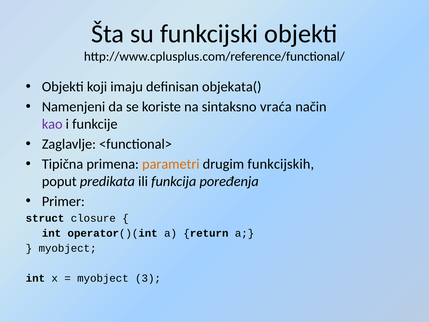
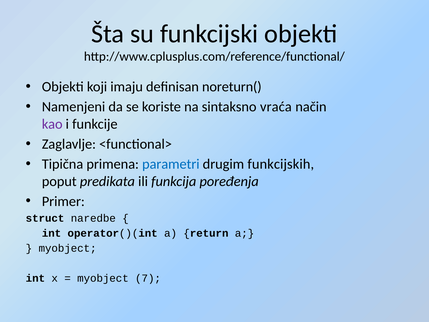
objekata(: objekata( -> noreturn( (232, 87)
parametri colour: orange -> blue (171, 164)
closure: closure -> naredbe (93, 218)
3: 3 -> 7 (148, 278)
